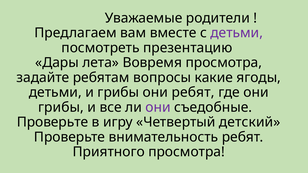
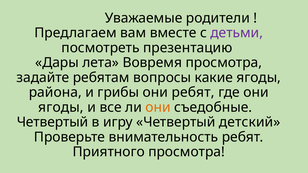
детьми: детьми -> района (55, 92)
грибы: грибы -> ягоды (61, 107)
они colour: purple -> orange (158, 107)
Проверьте: Проверьте -> Четвертый (53, 122)
